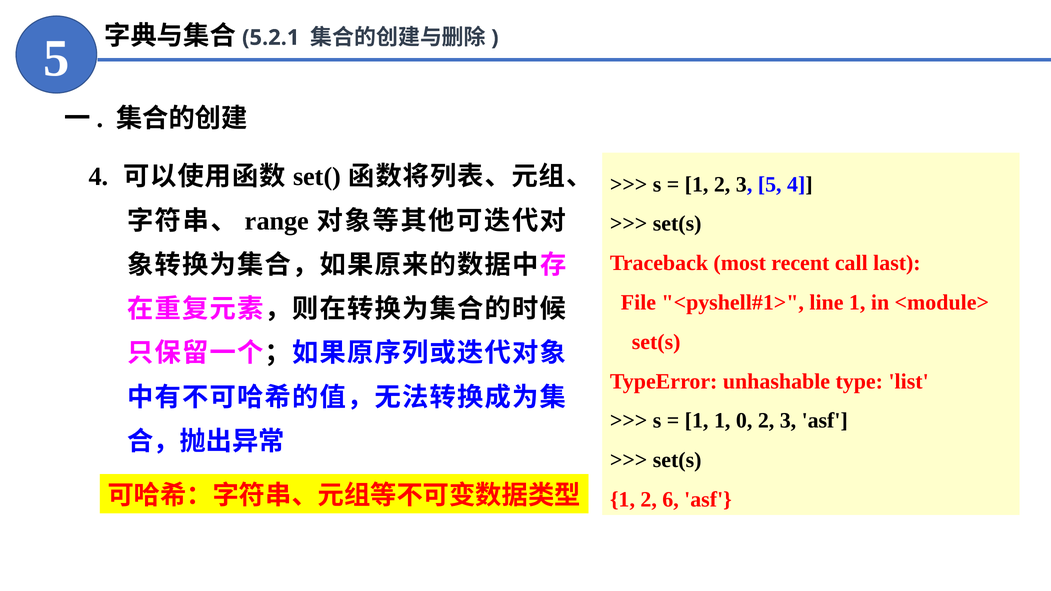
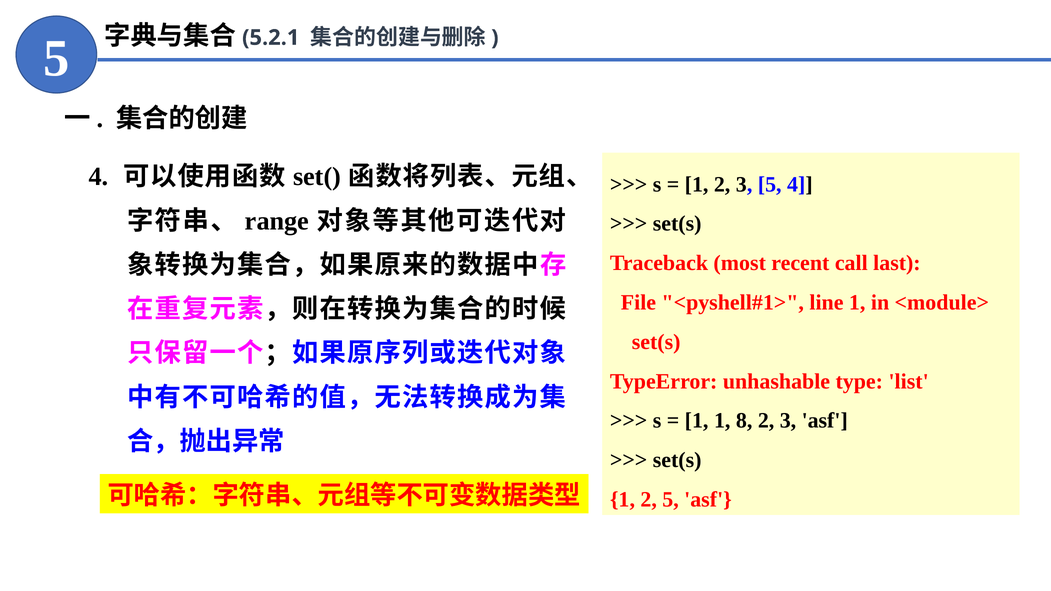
0: 0 -> 8 (744, 421)
2 6: 6 -> 5 (671, 500)
